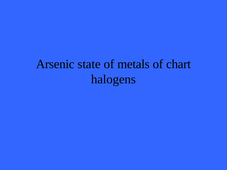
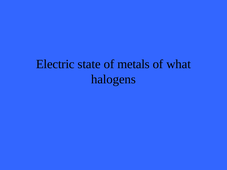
Arsenic: Arsenic -> Electric (55, 64)
chart: chart -> what (179, 64)
